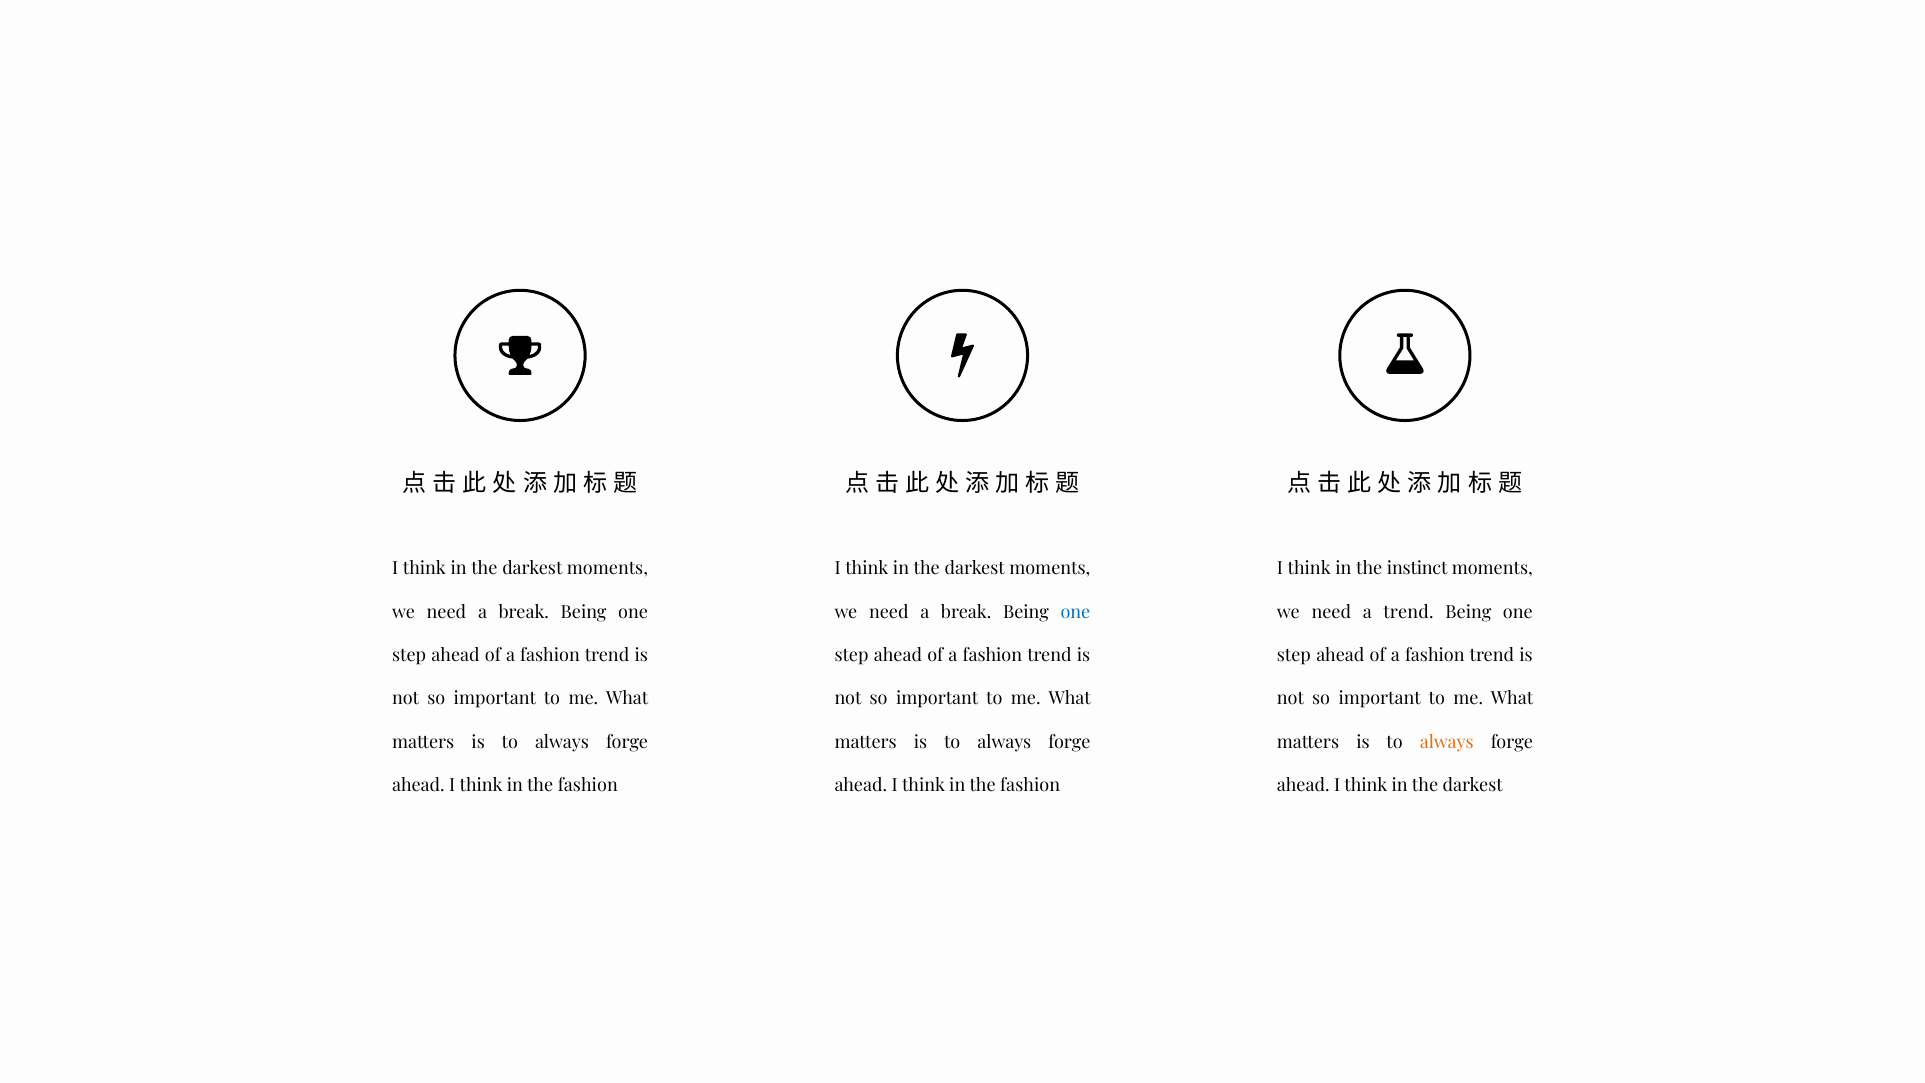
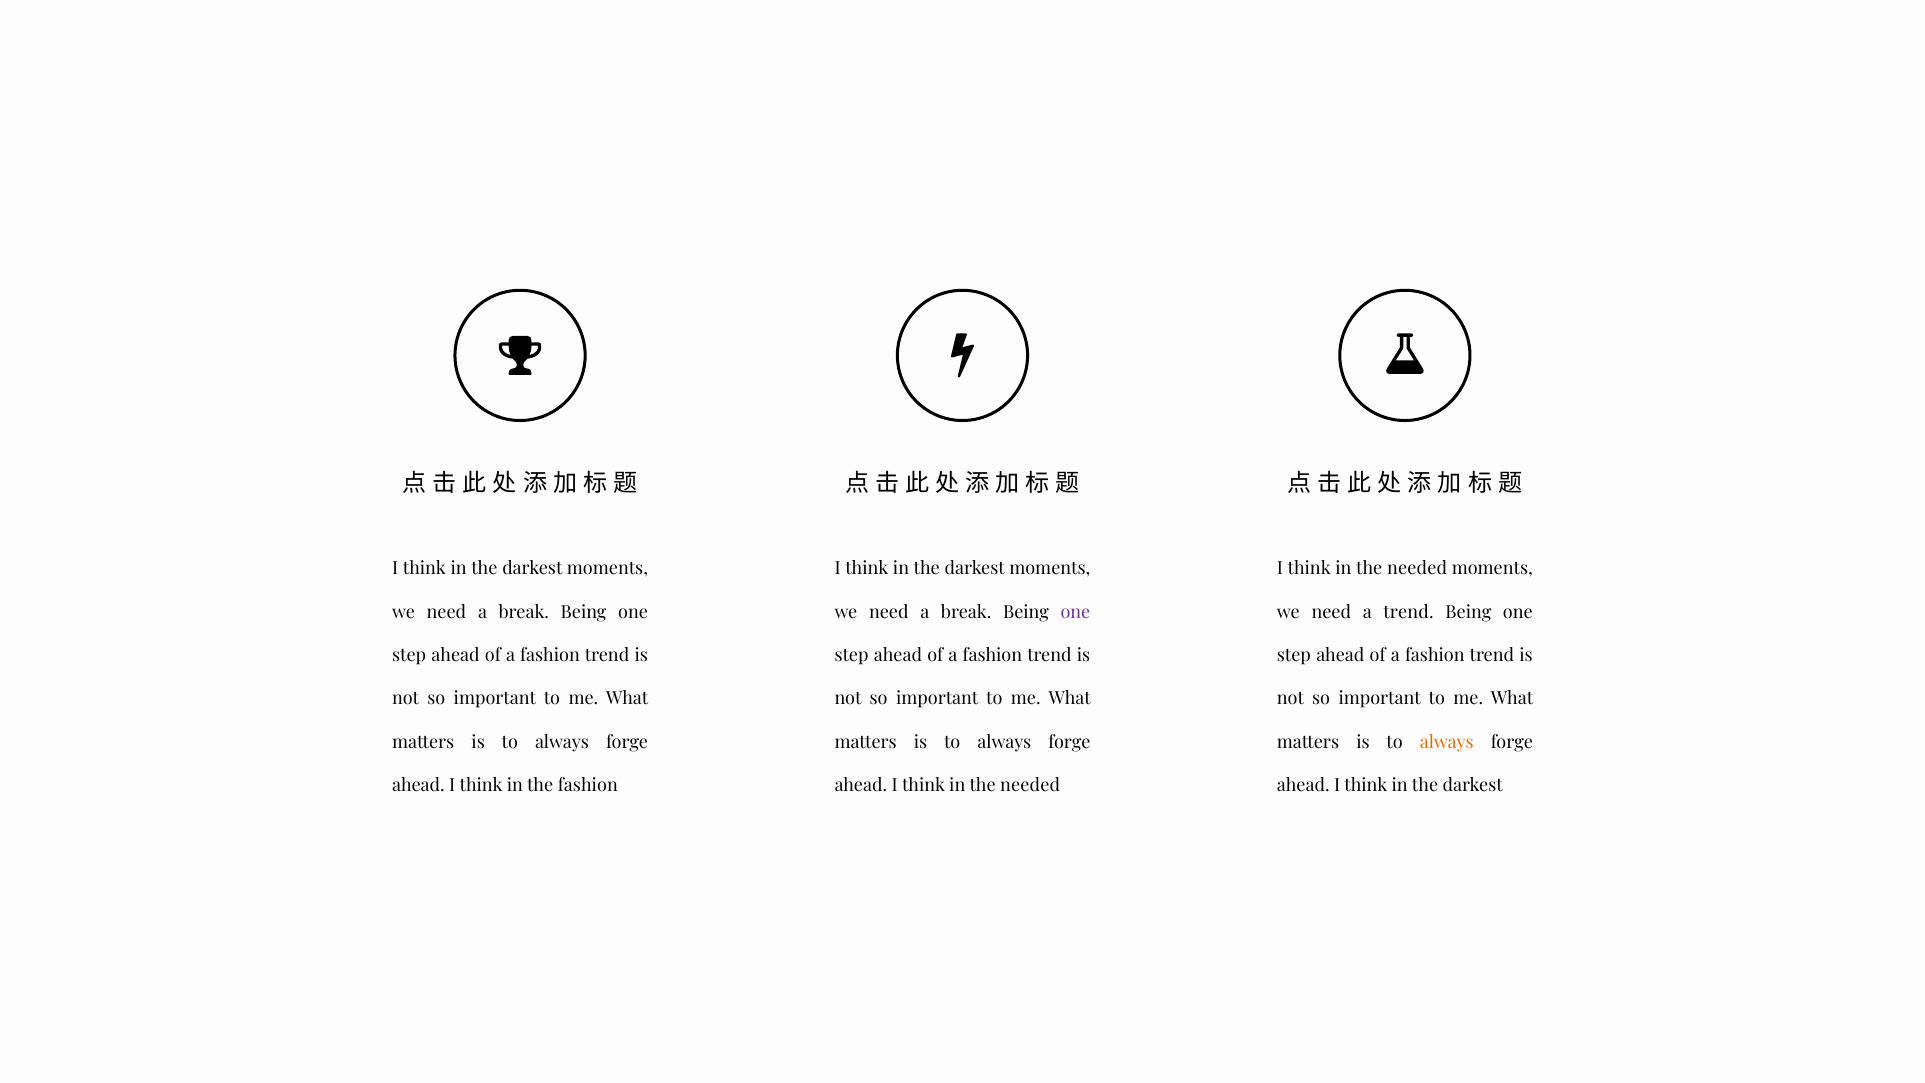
instinct: instinct -> needed (1417, 569)
one colour: blue -> purple (1075, 612)
fashion: fashion -> needed (1030, 785)
